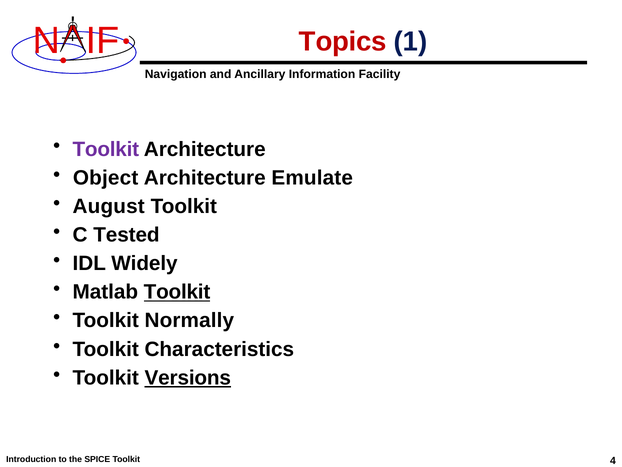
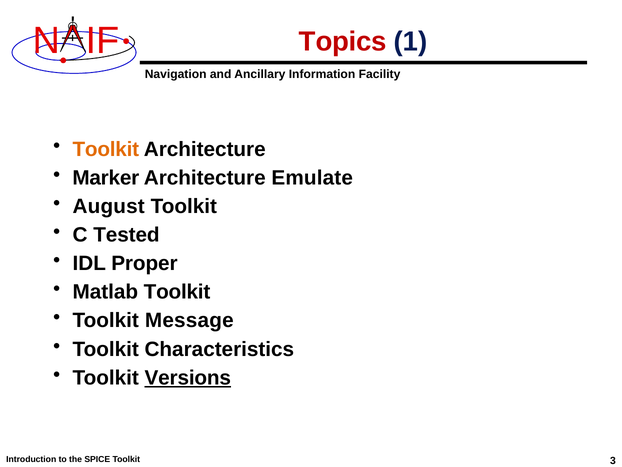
Toolkit colour: purple -> orange (106, 149)
Object: Object -> Marker (106, 178)
Widely: Widely -> Proper (144, 263)
Toolkit underline: present -> none (177, 292)
Normally: Normally -> Message (189, 320)
4: 4 -> 3 (613, 460)
